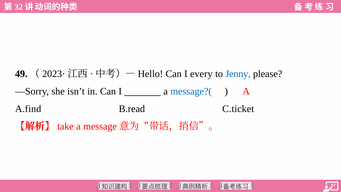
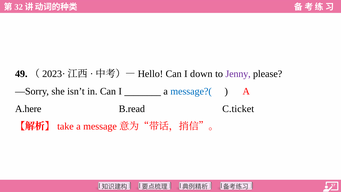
every: every -> down (201, 74)
Jenny colour: blue -> purple (238, 74)
A.find: A.find -> A.here (28, 109)
